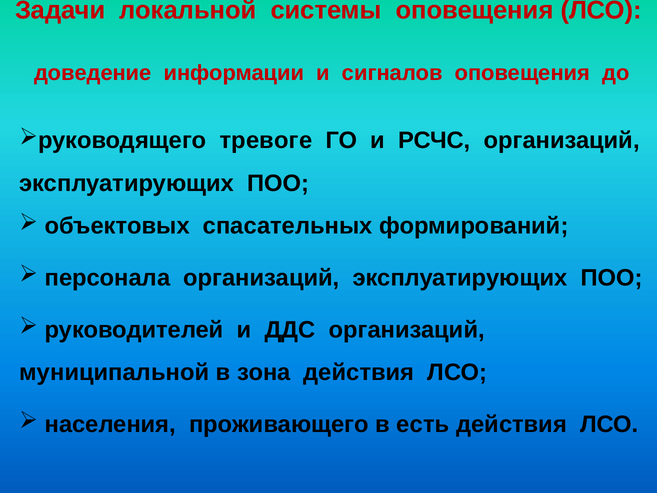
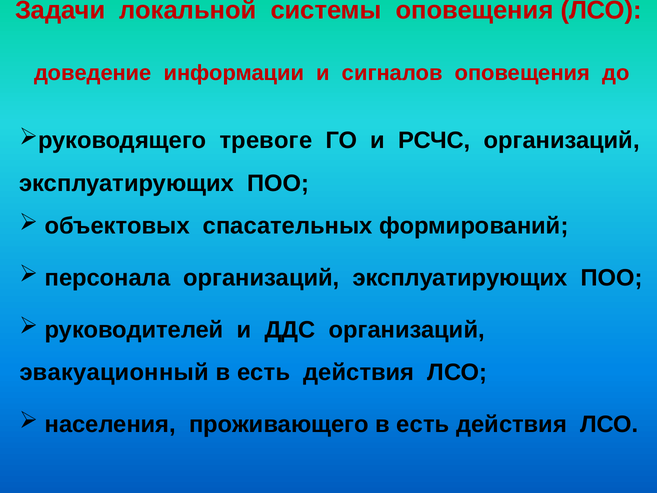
муниципальной: муниципальной -> эвакуационный (114, 372)
зона: зона -> есть (264, 372)
